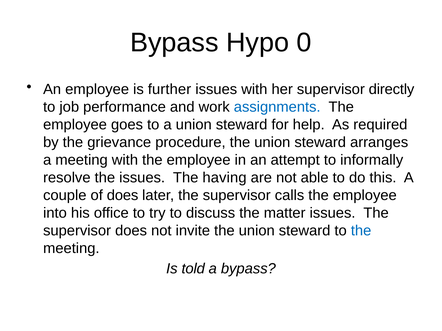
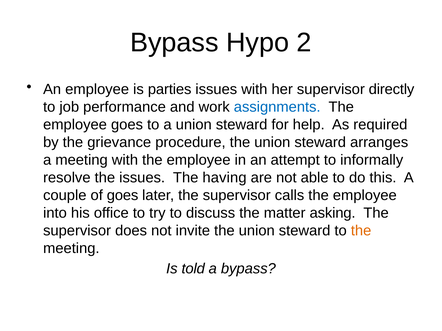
0: 0 -> 2 (304, 43)
further: further -> parties (170, 89)
of does: does -> goes (123, 196)
matter issues: issues -> asking (333, 213)
the colour: blue -> orange (361, 231)
